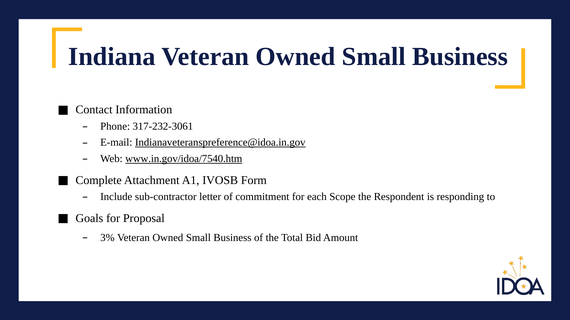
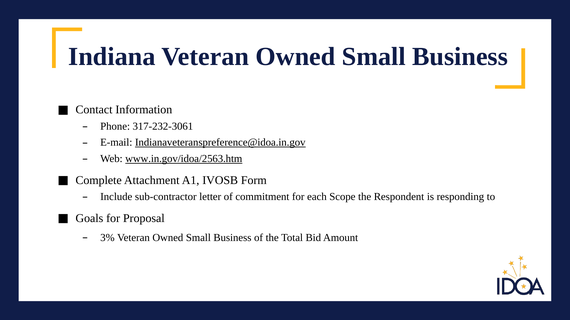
www.in.gov/idoa/7540.htm: www.in.gov/idoa/7540.htm -> www.in.gov/idoa/2563.htm (184, 159)
